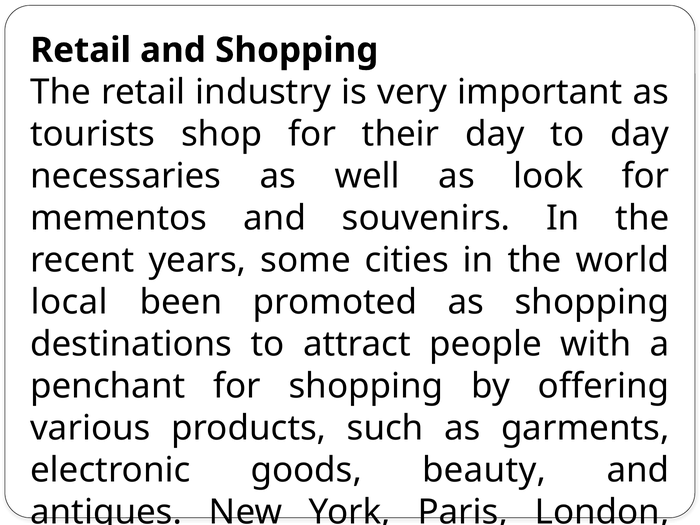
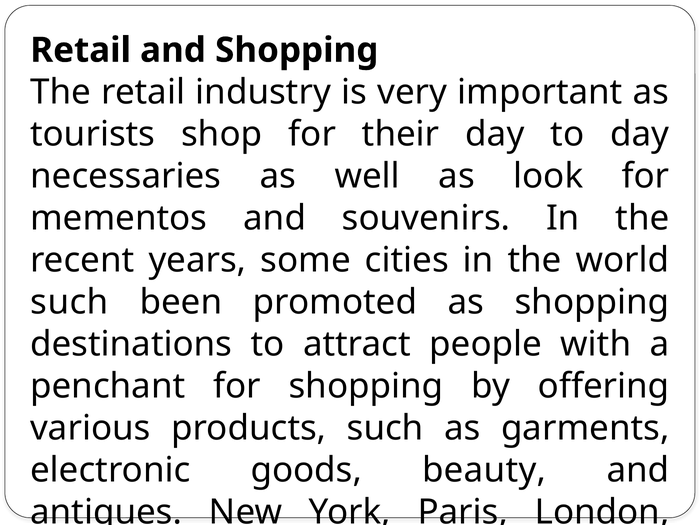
local: local -> such (69, 302)
